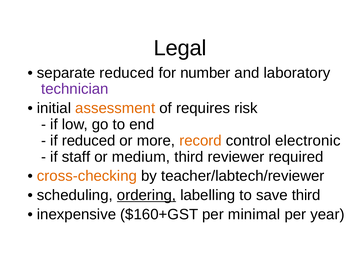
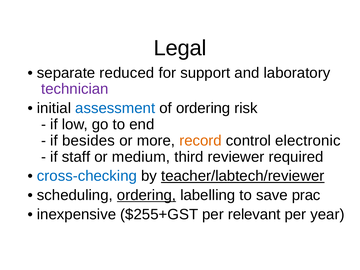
number: number -> support (205, 73)
assessment colour: orange -> blue (115, 108)
of requires: requires -> ordering (203, 108)
if reduced: reduced -> besides (88, 141)
cross-checking colour: orange -> blue (87, 176)
teacher/labtech/reviewer underline: none -> present (243, 176)
save third: third -> prac (306, 195)
$160+GST: $160+GST -> $255+GST (159, 214)
minimal: minimal -> relevant (254, 214)
